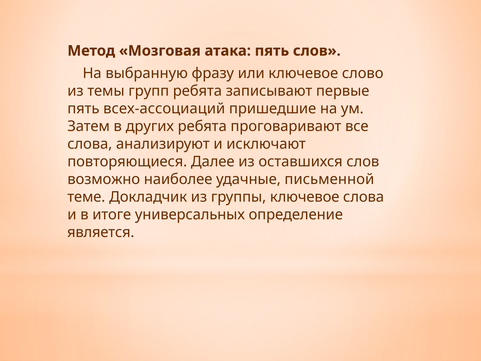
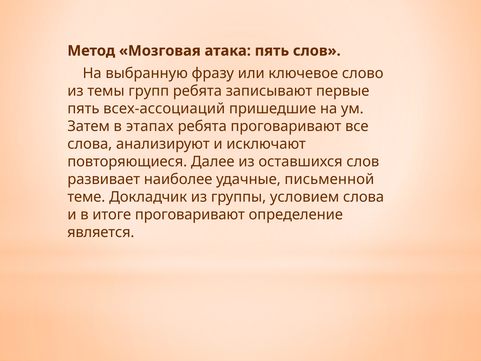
других: других -> этапах (150, 126)
возможно: возможно -> развивает (104, 179)
группы ключевое: ключевое -> условием (305, 197)
итоге универсальных: универсальных -> проговаривают (190, 214)
